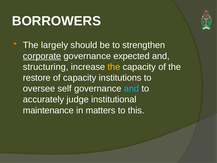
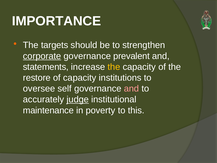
BORROWERS: BORROWERS -> IMPORTANCE (56, 21)
largely: largely -> targets (55, 45)
expected: expected -> prevalent (132, 56)
structuring: structuring -> statements (46, 67)
and colour: light blue -> pink (131, 88)
judge underline: none -> present (78, 99)
matters: matters -> poverty (101, 110)
